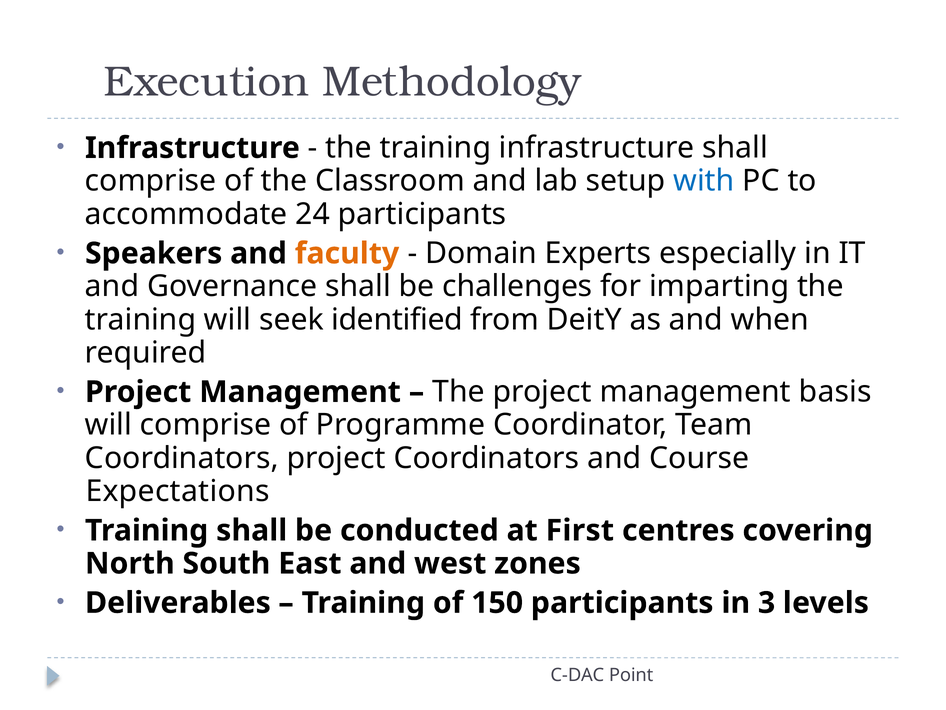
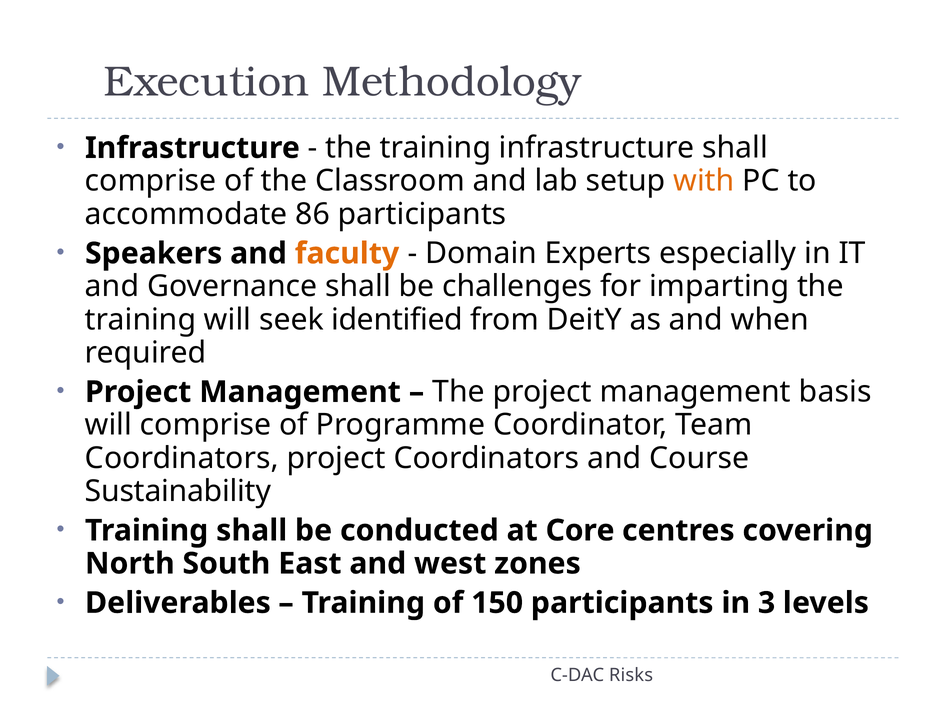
with colour: blue -> orange (704, 181)
24: 24 -> 86 (313, 214)
Expectations: Expectations -> Sustainability (178, 491)
First: First -> Core (580, 530)
Point: Point -> Risks (631, 675)
